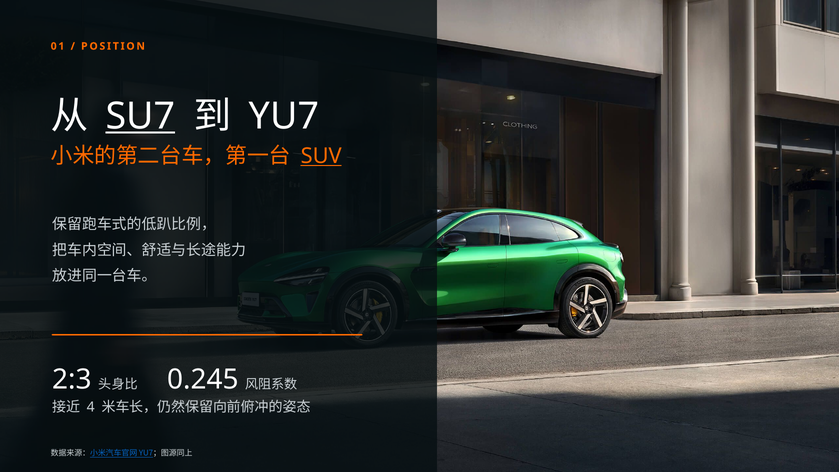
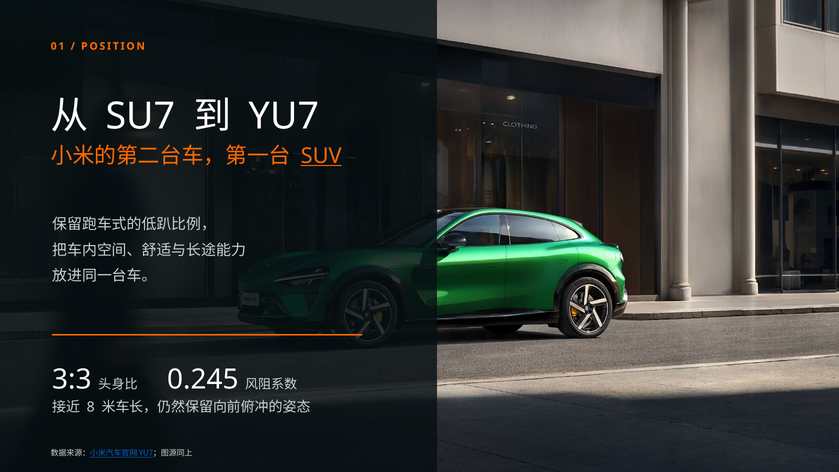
SU7 underline: present -> none (140, 116)
2:3: 2:3 -> 3:3 (72, 379)
4: 4 -> 8 (91, 407)
